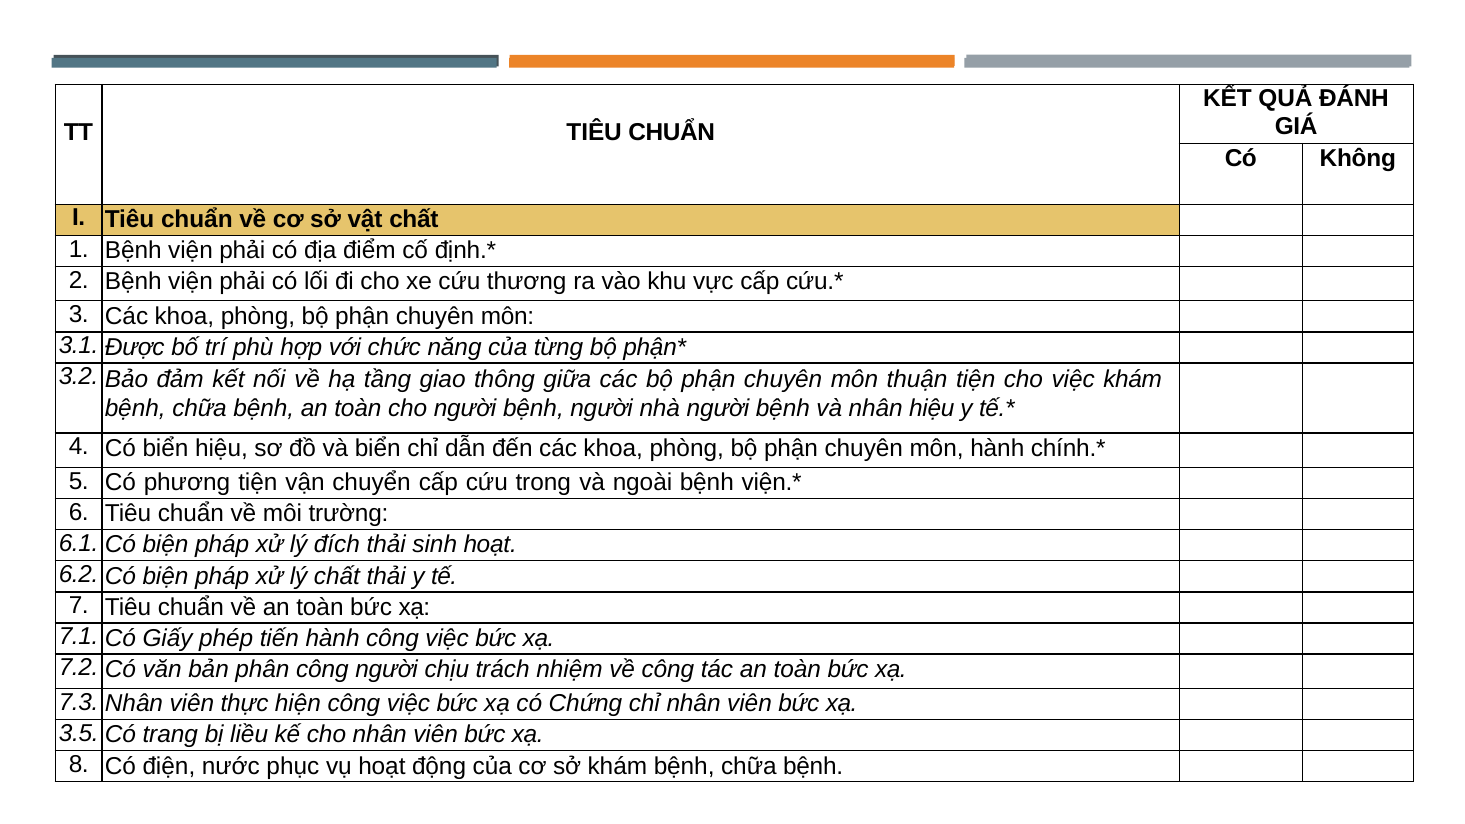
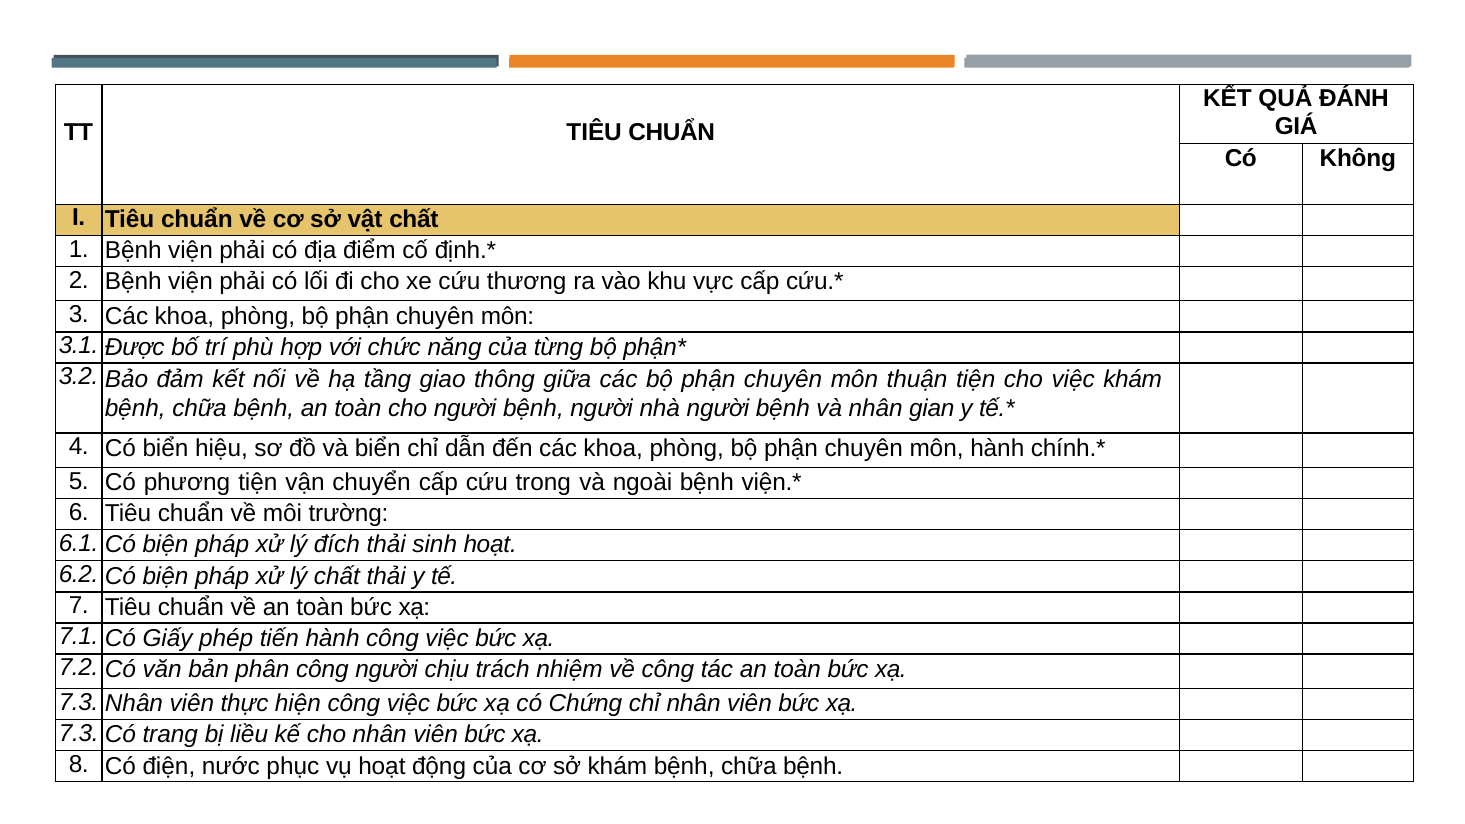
nhân hiệu: hiệu -> gian (932, 408)
3.5: 3.5 -> 7.3 (79, 733)
